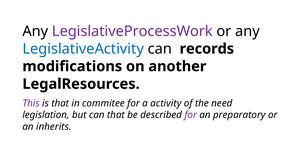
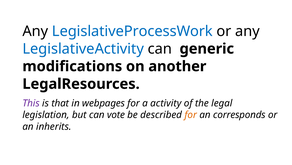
LegislativeProcessWork colour: purple -> blue (132, 31)
records: records -> generic (207, 49)
commitee: commitee -> webpages (104, 103)
need: need -> legal (222, 103)
can that: that -> vote (116, 114)
for colour: purple -> orange (191, 114)
preparatory: preparatory -> corresponds (239, 114)
